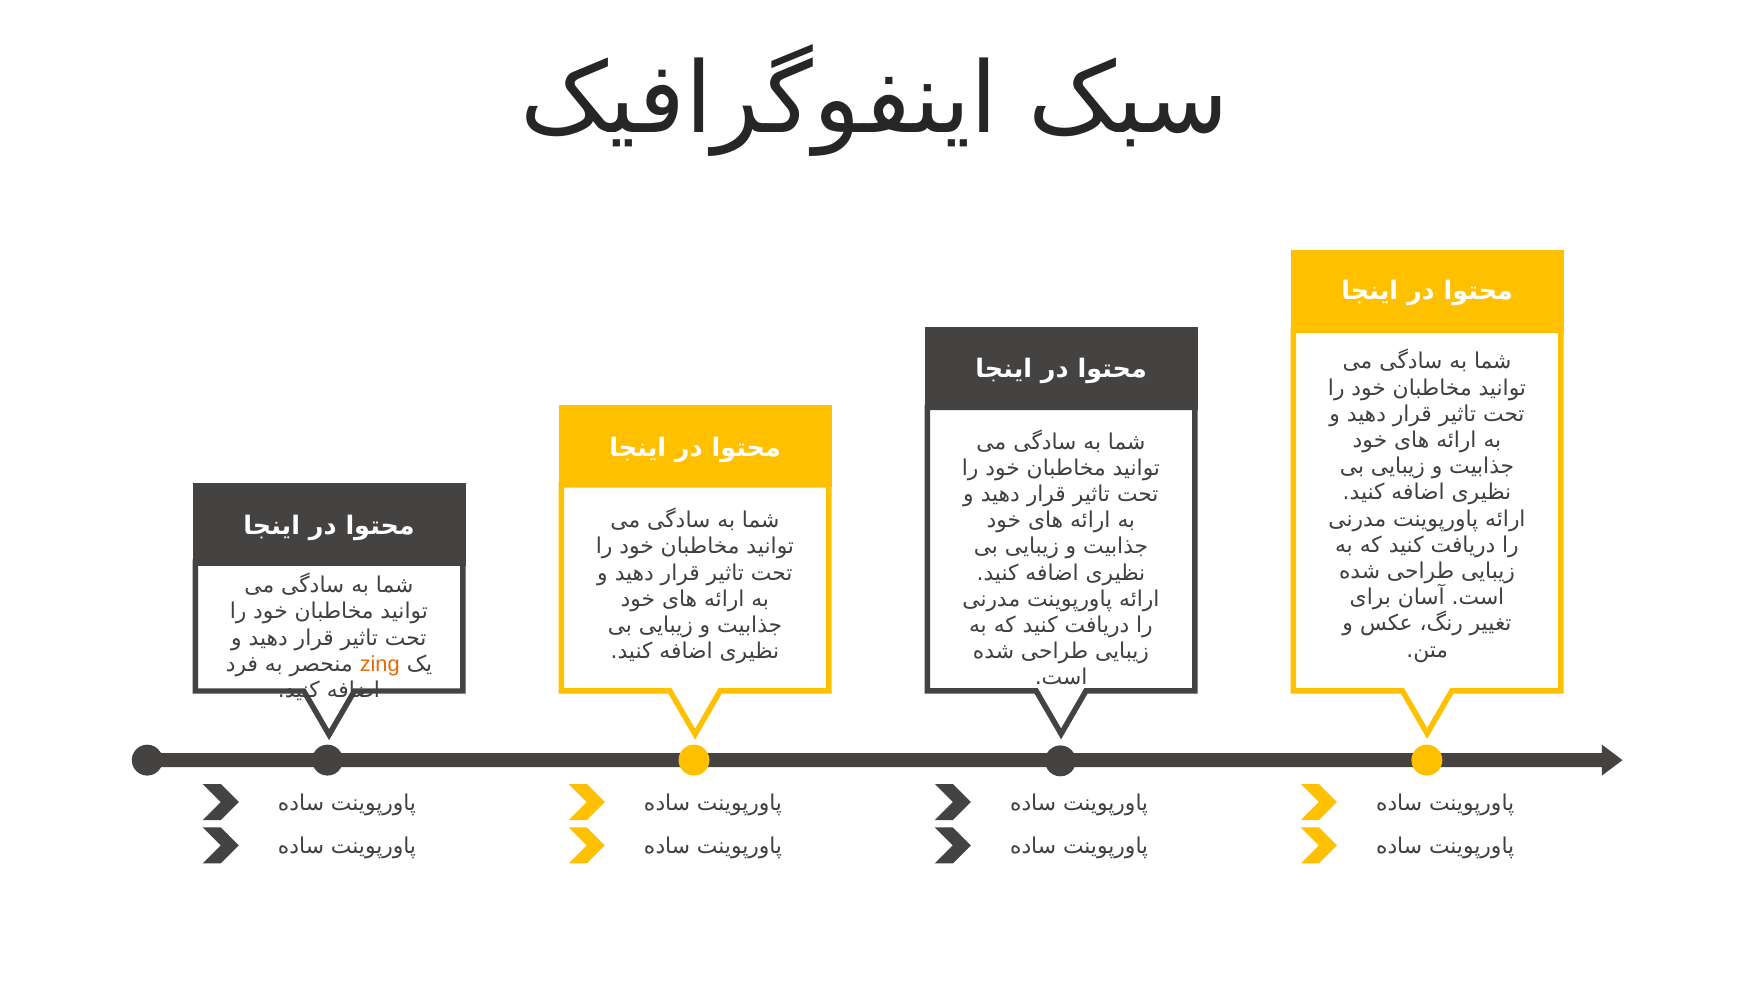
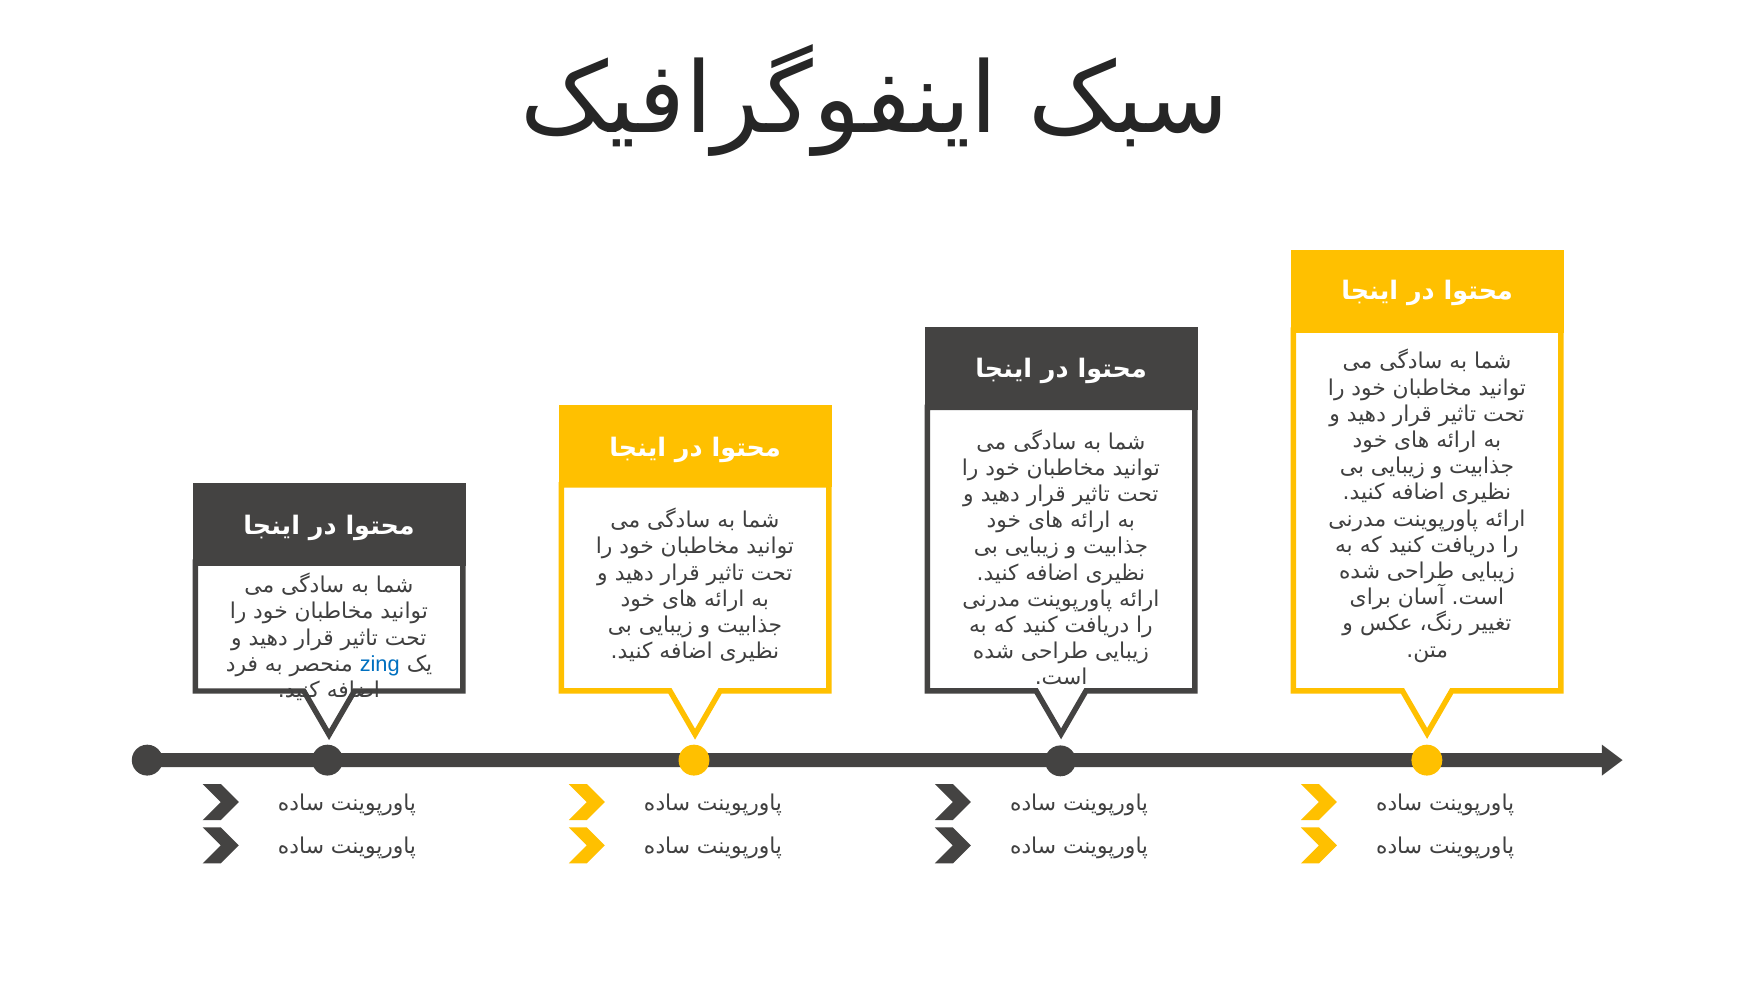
zing colour: orange -> blue (380, 664)
